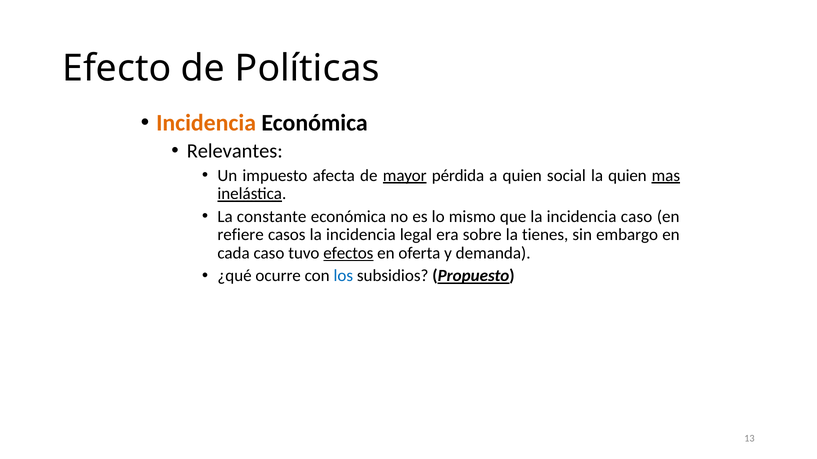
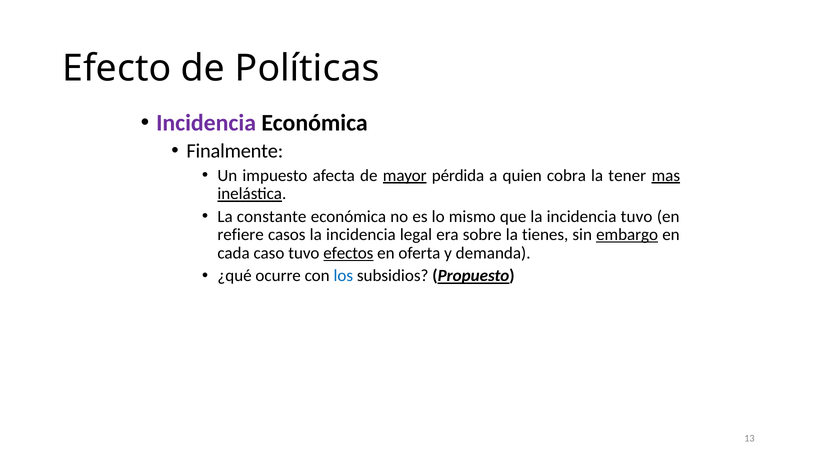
Incidencia colour: orange -> purple (206, 123)
Relevantes: Relevantes -> Finalmente (235, 151)
social: social -> cobra (566, 176)
la quien: quien -> tener (627, 176)
incidencia caso: caso -> tuvo (637, 217)
embargo underline: none -> present (627, 235)
